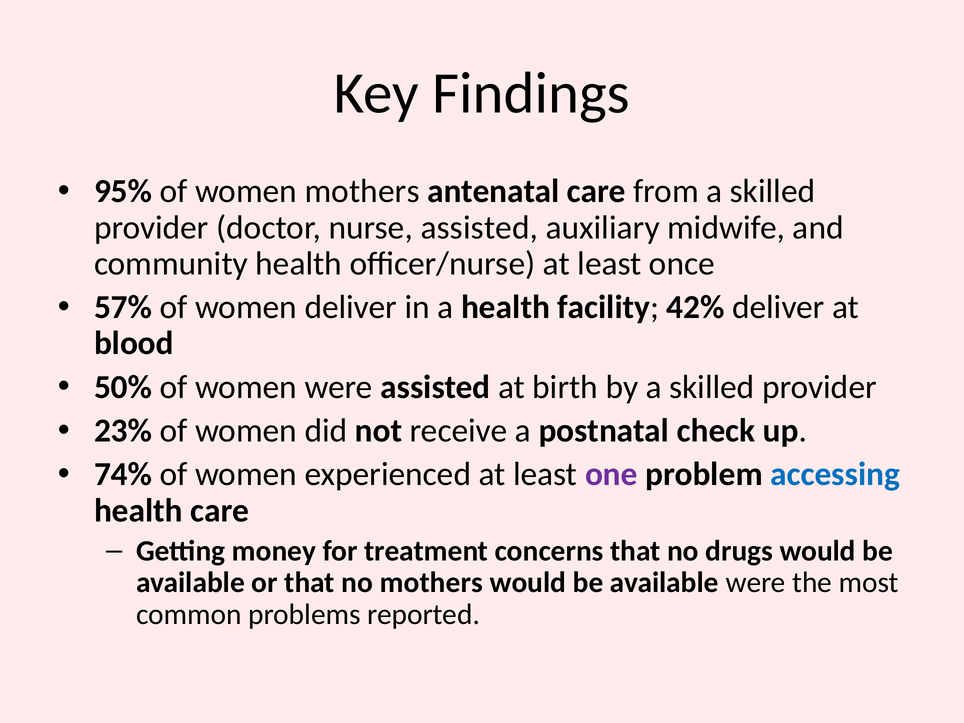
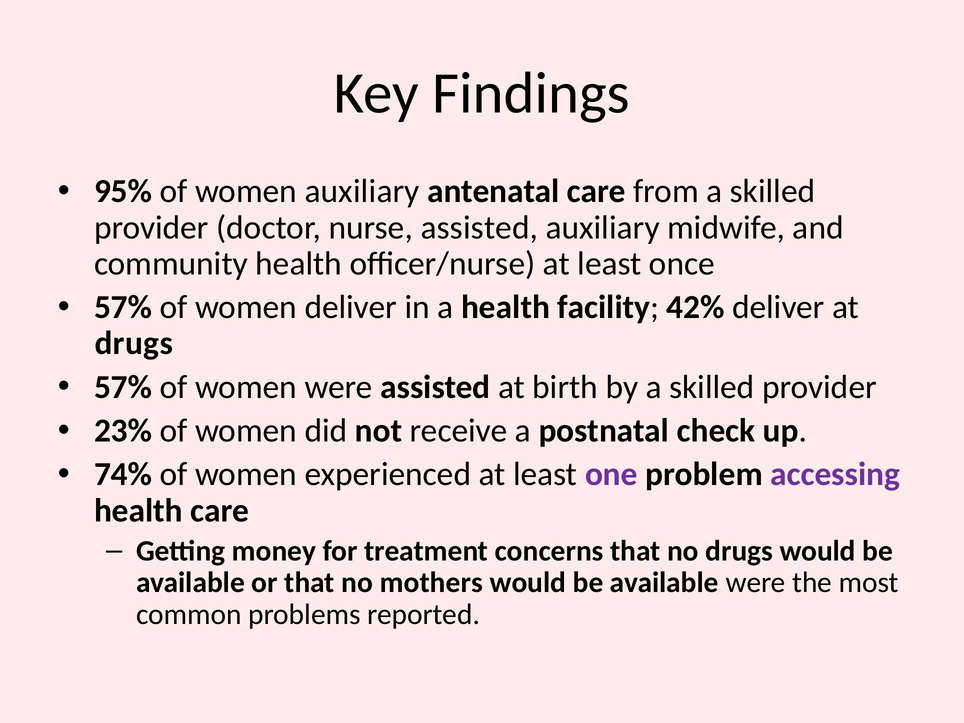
women mothers: mothers -> auxiliary (362, 191)
blood: blood -> drugs (134, 343)
50%: 50% -> 57% (123, 387)
accessing colour: blue -> purple (835, 474)
